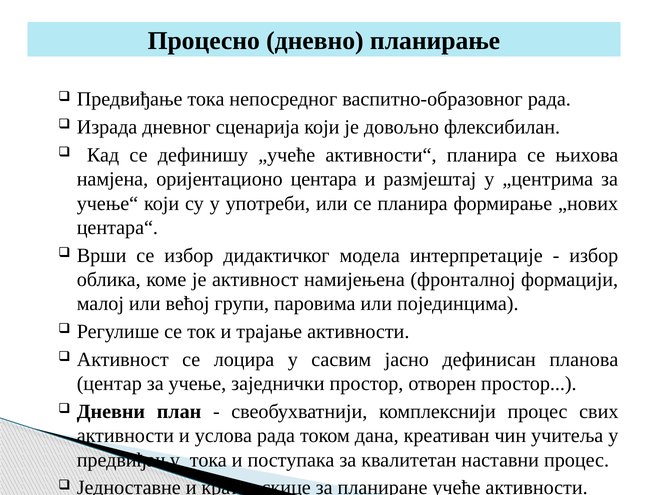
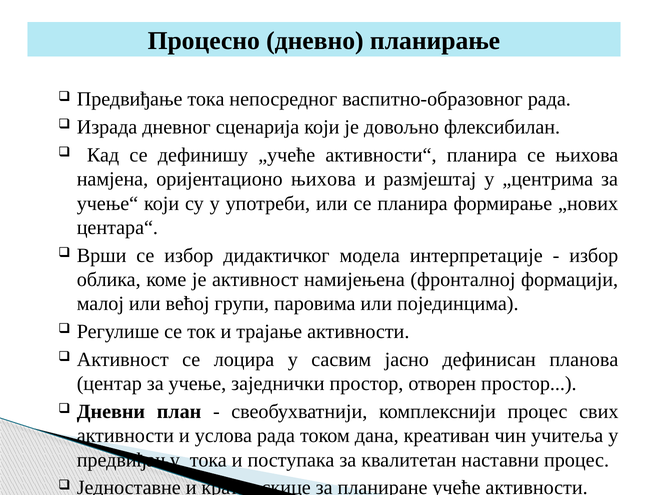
оријентационо центара: центара -> њихова (324, 179)
